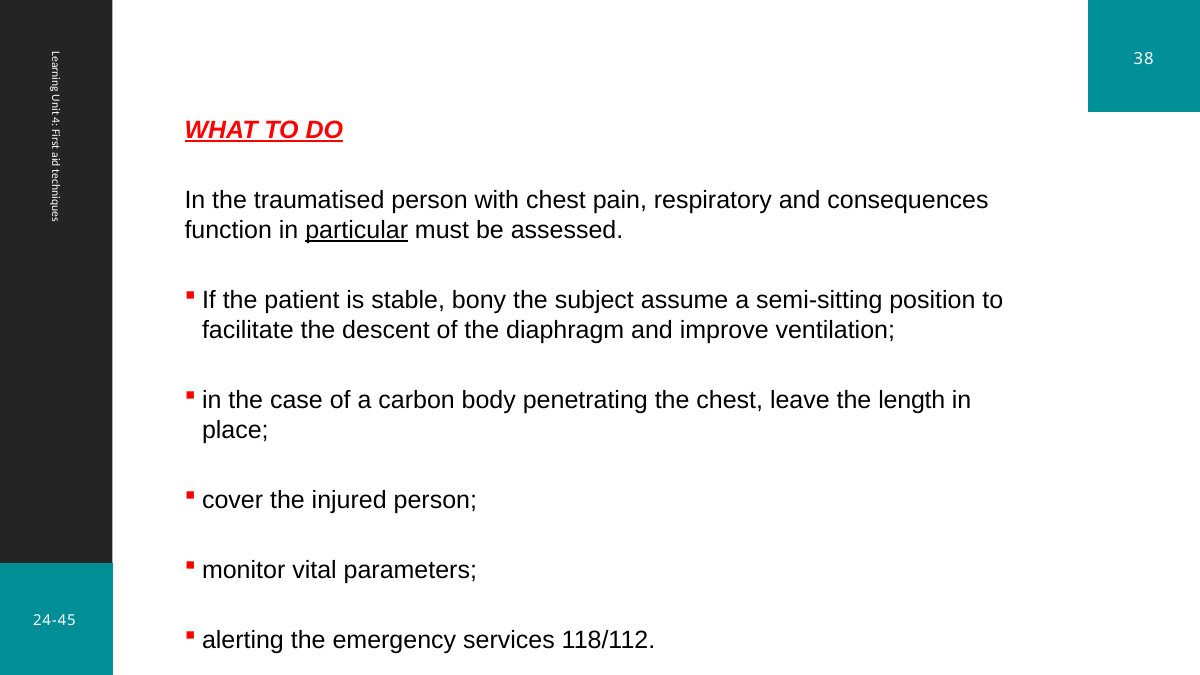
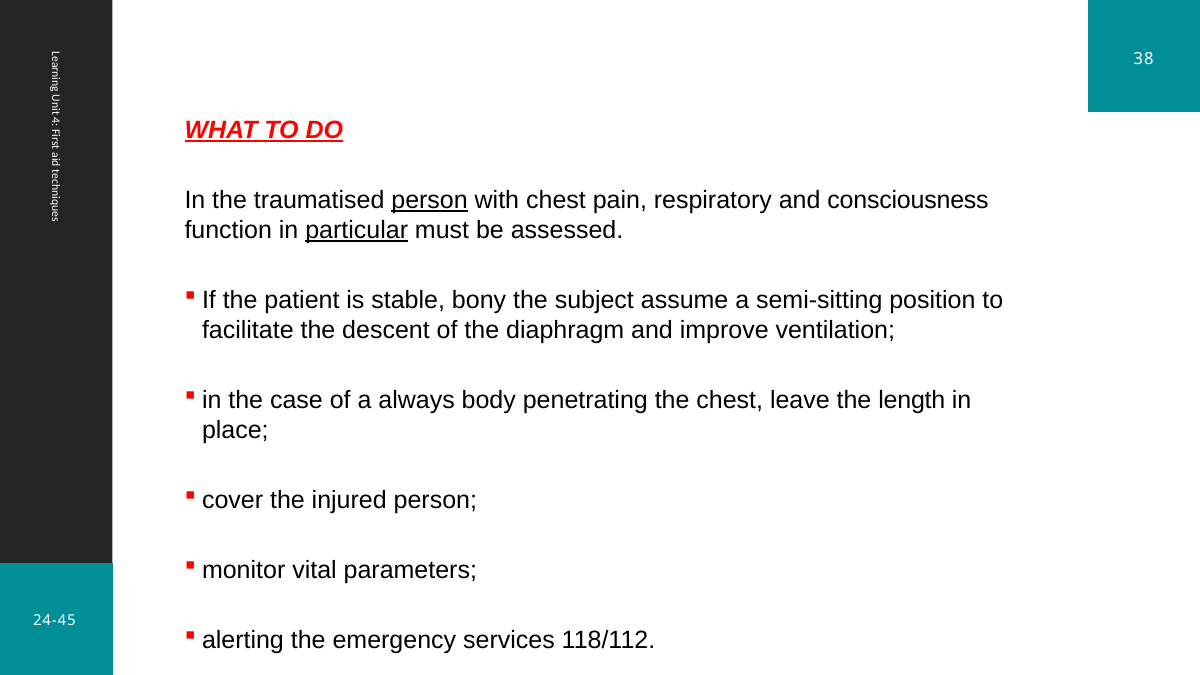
person underline: none -> present (430, 200)
consequences: consequences -> consciousness (908, 200)
carbon: carbon -> always (417, 400)
